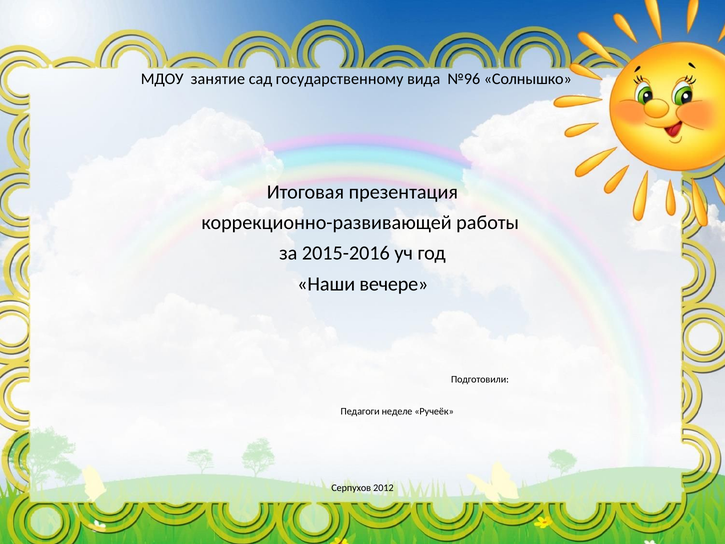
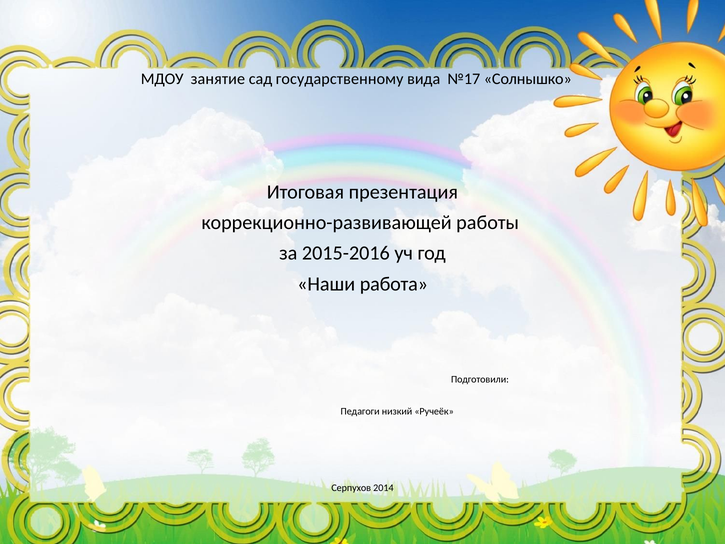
№96: №96 -> №17 (464, 79)
вечере: вечере -> работа (394, 284)
неделе: неделе -> низкий (397, 411)
2012: 2012 -> 2014 (383, 488)
